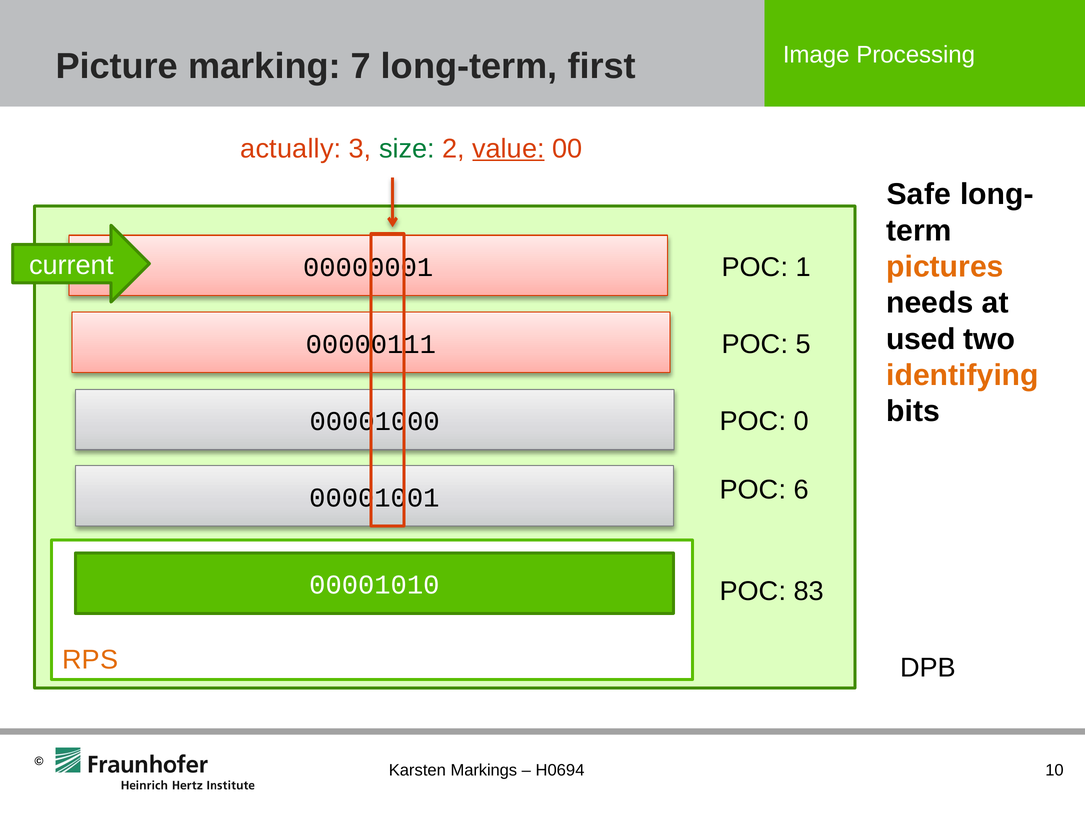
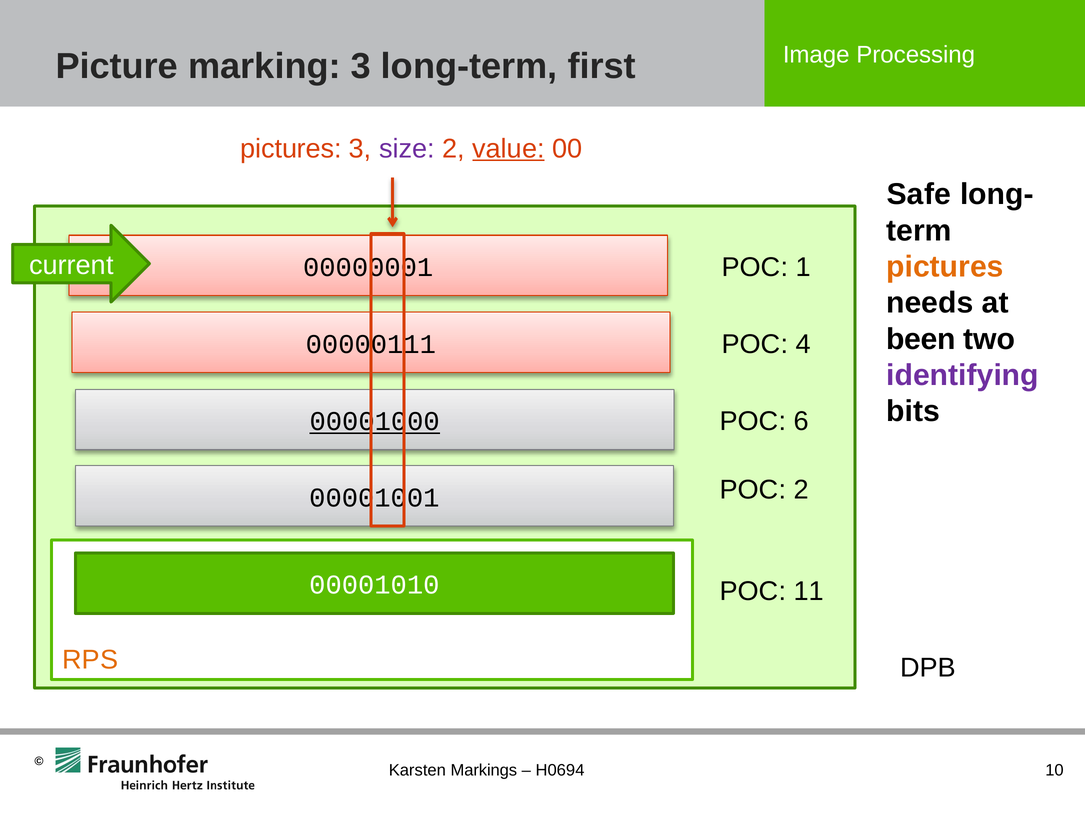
marking 7: 7 -> 3 (361, 66)
actually: actually -> pictures (291, 149)
size colour: green -> purple (407, 149)
used: used -> been (921, 339)
5: 5 -> 4 (803, 344)
identifying colour: orange -> purple (963, 376)
0: 0 -> 6 (801, 422)
00001000 underline: none -> present (375, 422)
POC 6: 6 -> 2 (801, 490)
83: 83 -> 11 (809, 592)
